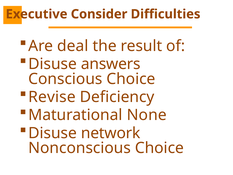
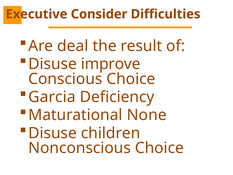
answers: answers -> improve (111, 64)
Revise: Revise -> Garcia (52, 97)
network: network -> children (111, 133)
